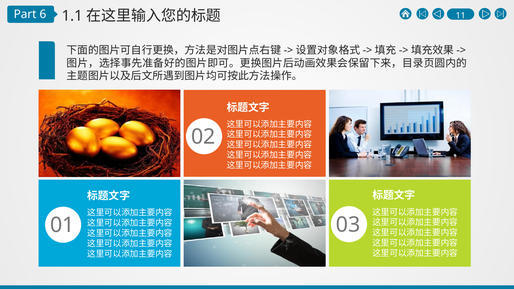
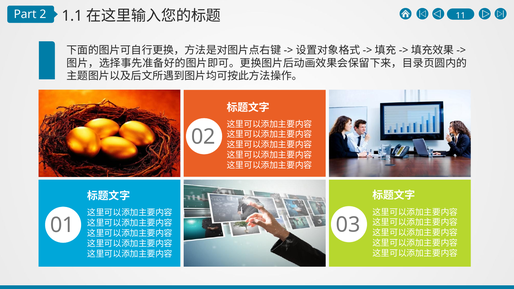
6: 6 -> 2 (43, 14)
